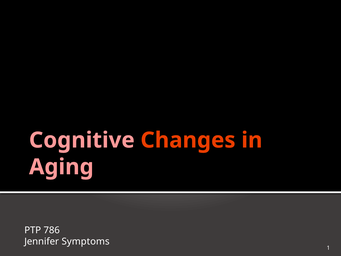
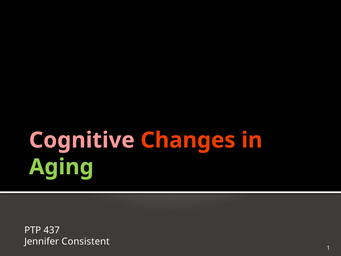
Aging colour: pink -> light green (61, 167)
786: 786 -> 437 (52, 230)
Symptoms: Symptoms -> Consistent (86, 241)
